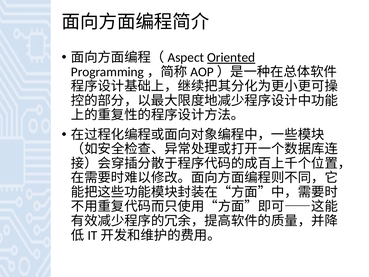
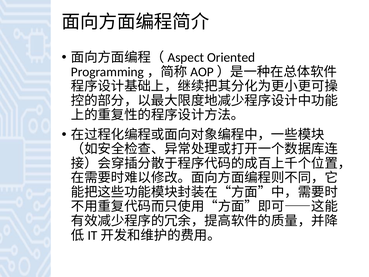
Oriented underline: present -> none (231, 57)
